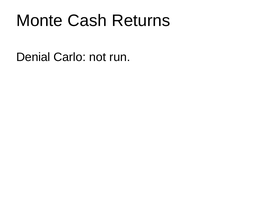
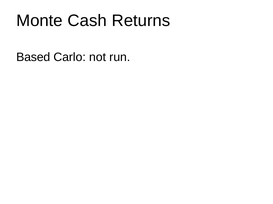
Denial: Denial -> Based (33, 57)
